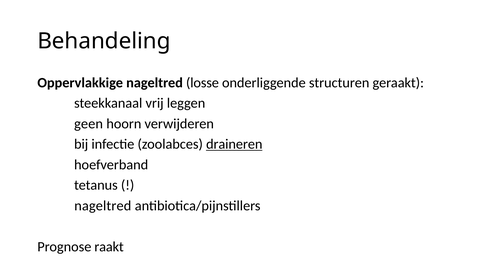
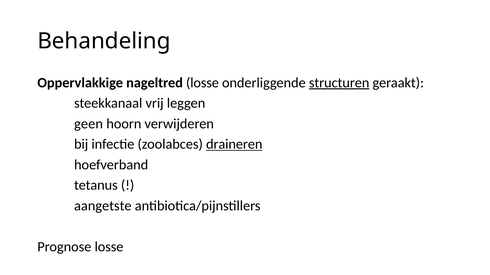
structuren underline: none -> present (339, 83)
nageltred: nageltred -> aangetste (103, 206)
Prognose raakt: raakt -> losse (109, 247)
